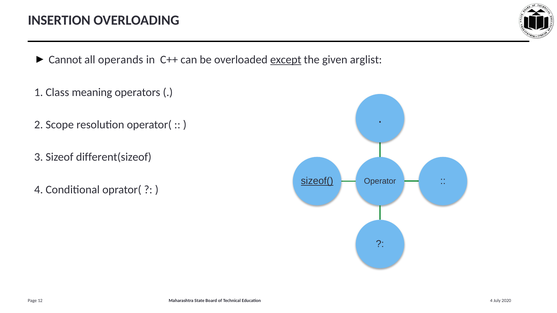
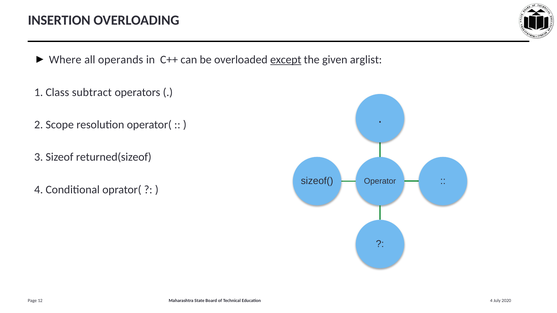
Cannot: Cannot -> Where (65, 60)
meaning: meaning -> subtract (92, 92)
different(sizeof: different(sizeof -> returned(sizeof (114, 157)
sizeof( underline: present -> none (317, 181)
